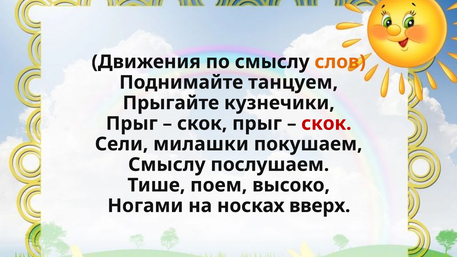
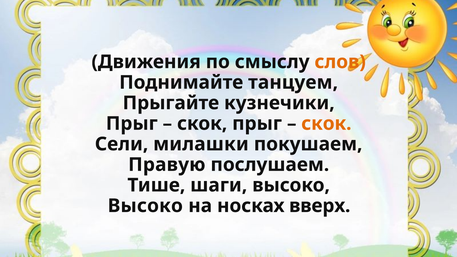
скок colour: red -> orange (326, 124)
Смыслу: Смыслу -> Правую (167, 165)
поем: поем -> шаги (219, 185)
Ногами: Ногами -> Высоко (145, 206)
